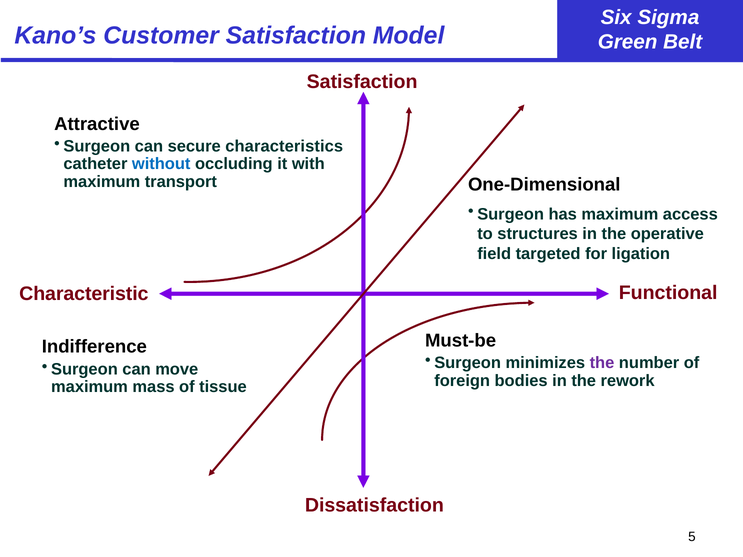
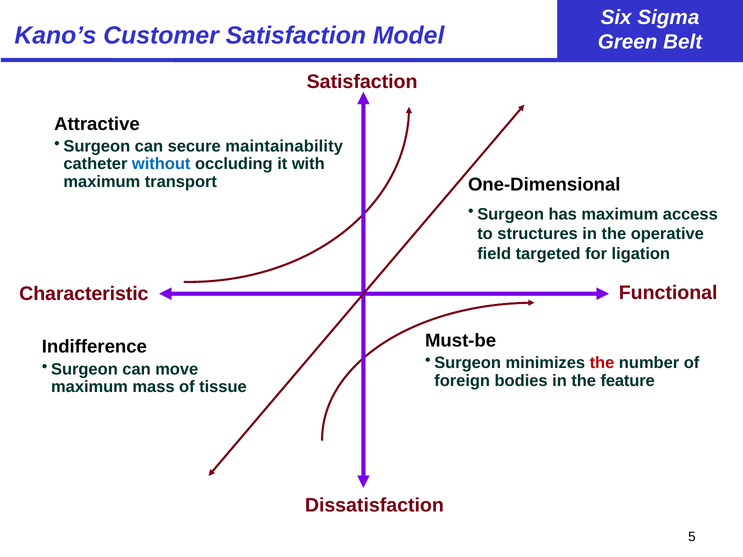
characteristics: characteristics -> maintainability (284, 146)
the colour: purple -> red (602, 363)
rework: rework -> feature (628, 381)
